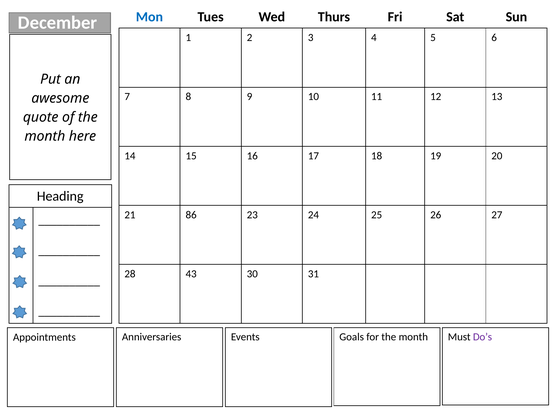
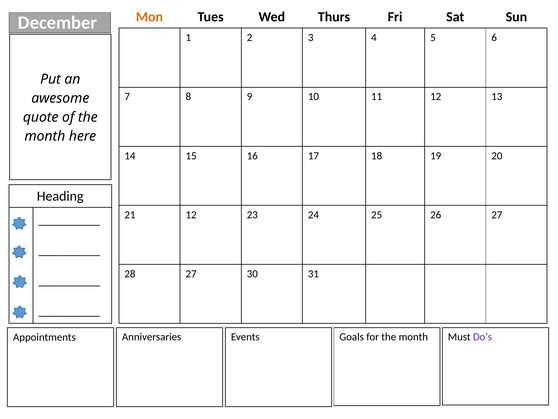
Mon colour: blue -> orange (149, 17)
21 86: 86 -> 12 (191, 215)
28 43: 43 -> 27 (191, 274)
